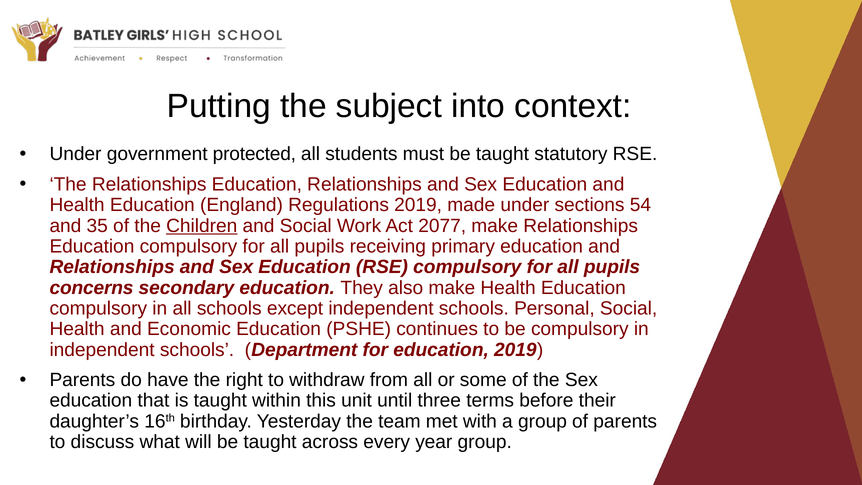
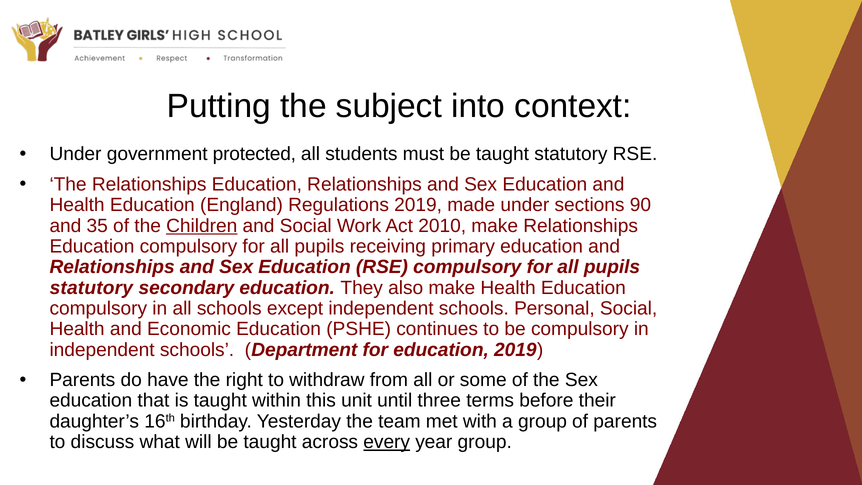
54: 54 -> 90 (640, 205)
2077: 2077 -> 2010 (442, 226)
concerns: concerns -> statutory (91, 288)
every underline: none -> present (387, 442)
